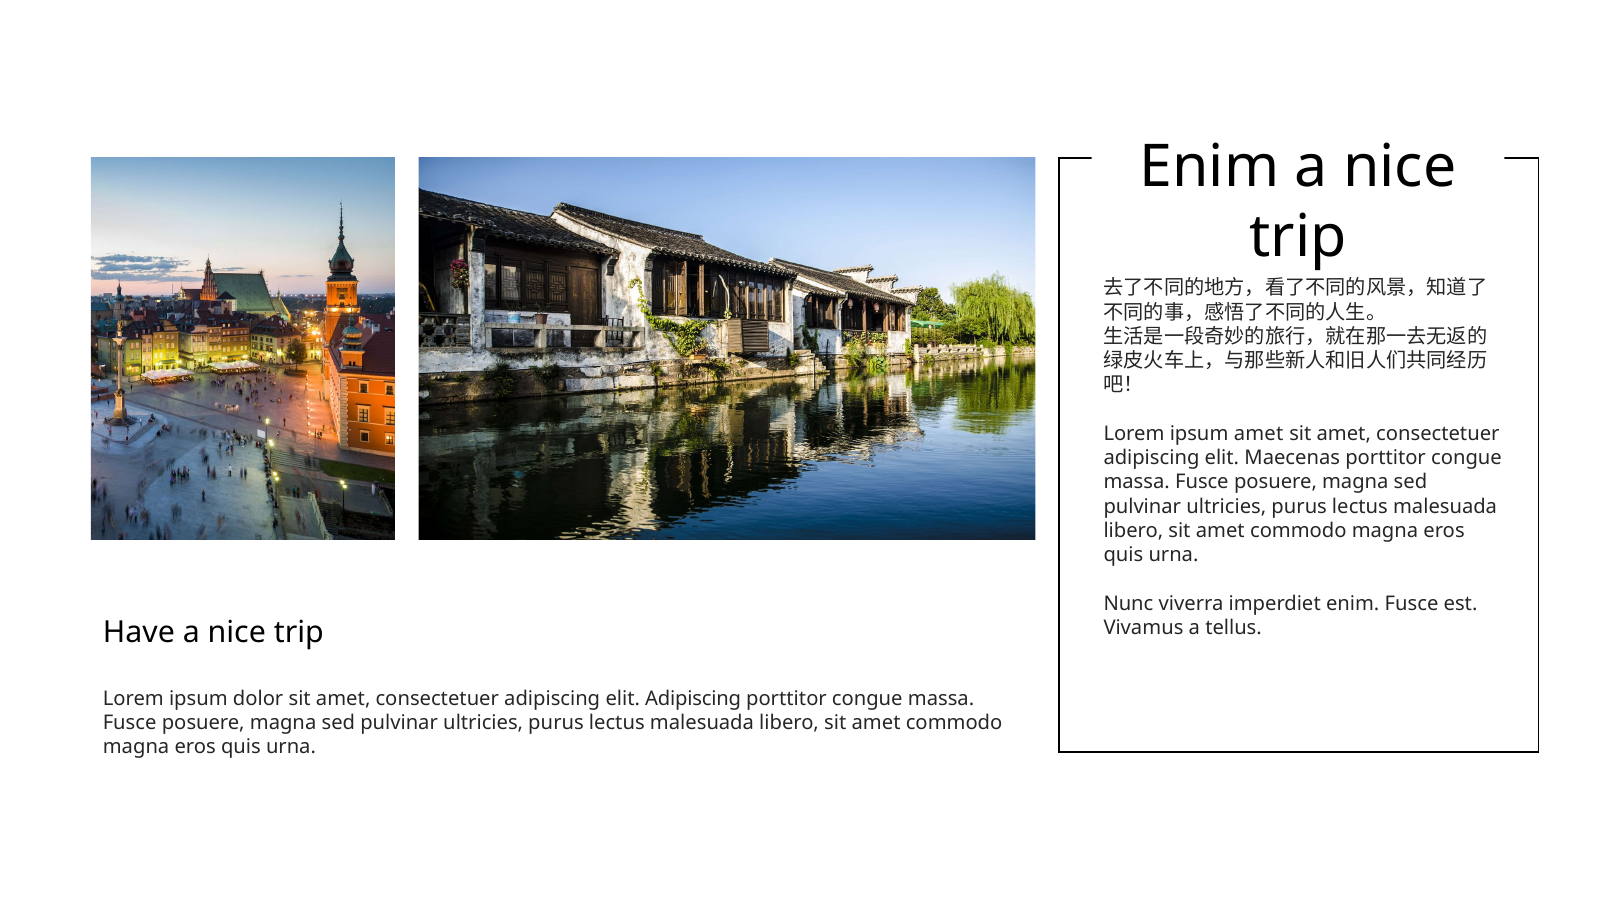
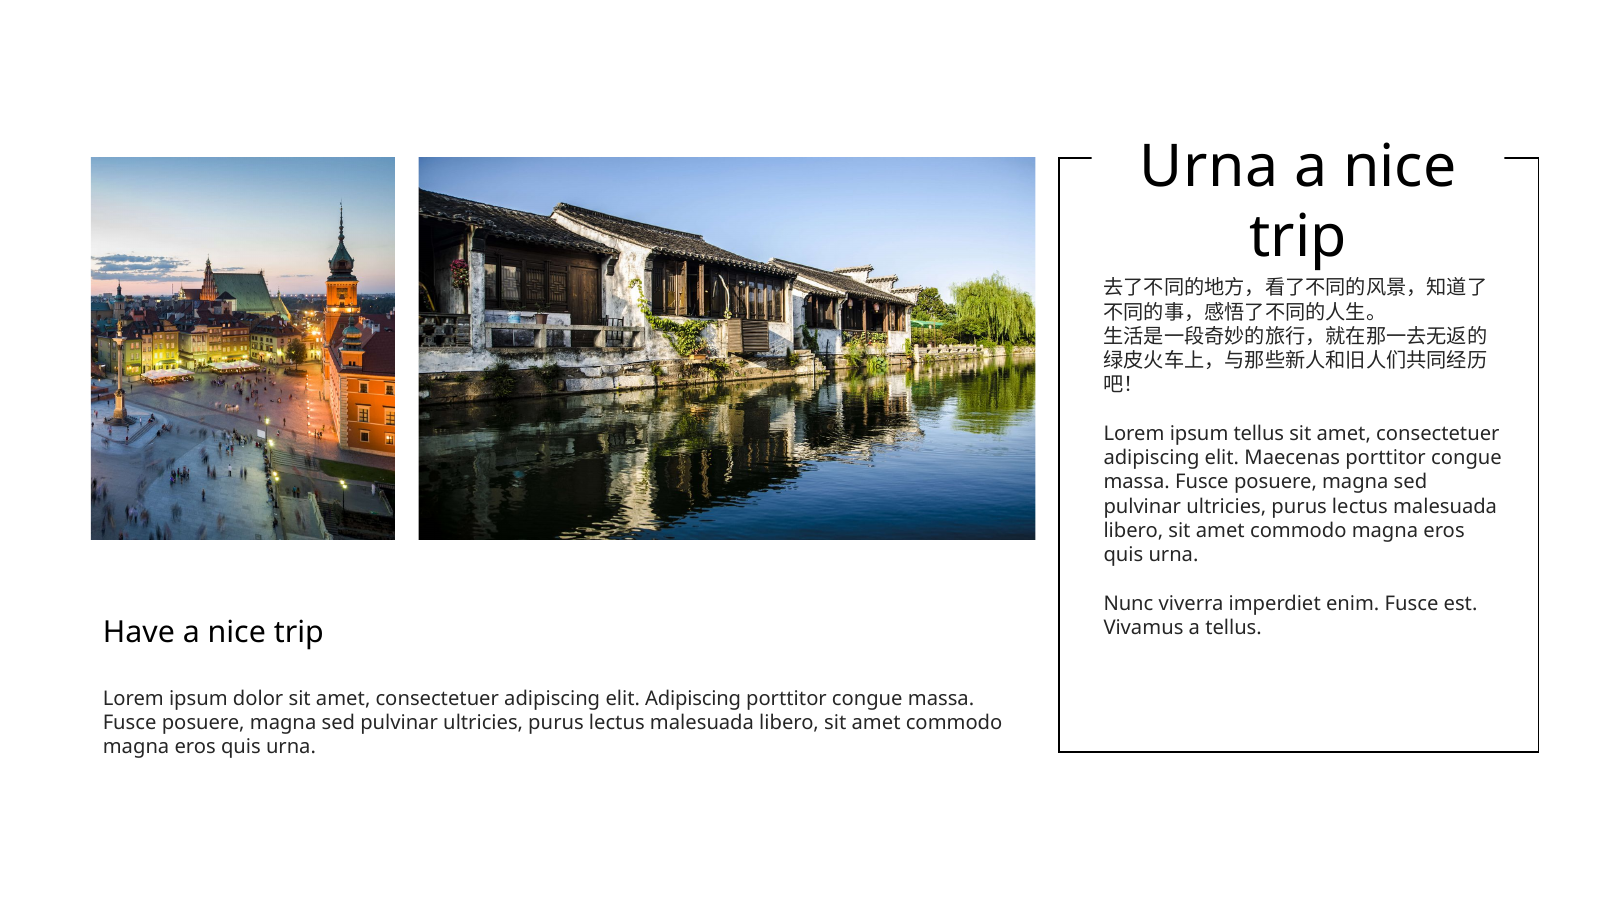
Enim: Enim -> Urna (1209, 167)
ipsum amet: amet -> tellus (1259, 434)
